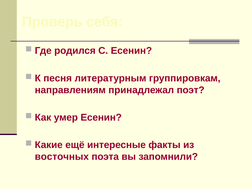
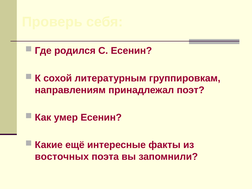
песня: песня -> сохой (58, 78)
